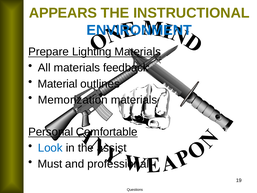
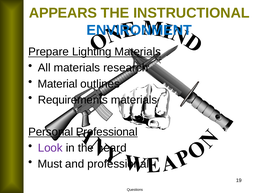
feedback: feedback -> research (126, 68)
Memorization: Memorization -> Requirements (73, 100)
Personal Comfortable: Comfortable -> Professional (107, 132)
Look colour: blue -> purple (50, 148)
assist: assist -> heard (112, 148)
